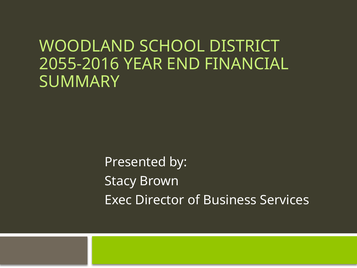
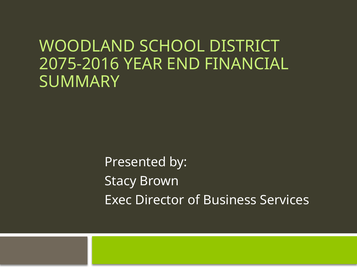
2055-2016: 2055-2016 -> 2075-2016 (79, 64)
